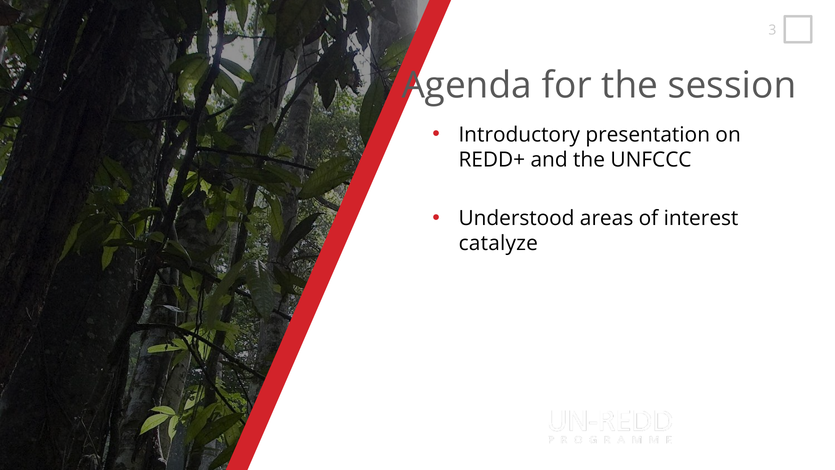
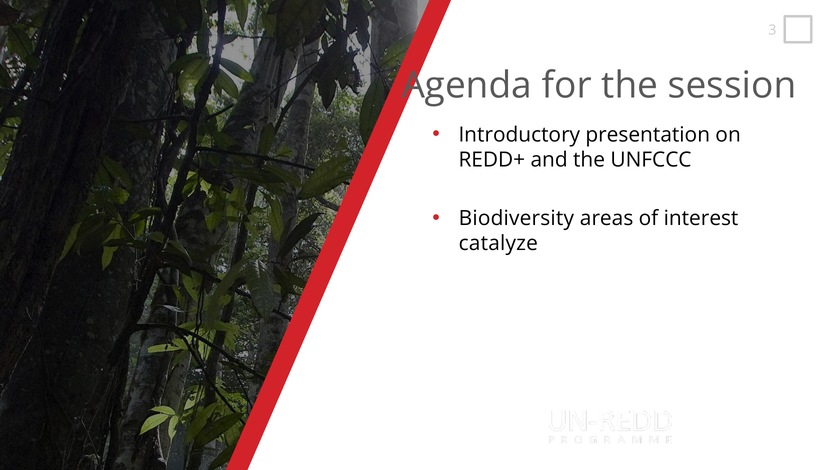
Understood: Understood -> Biodiversity (516, 218)
